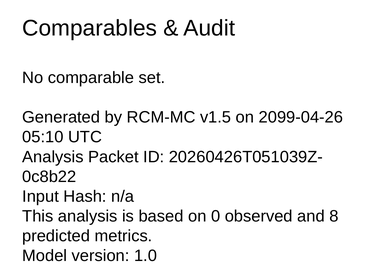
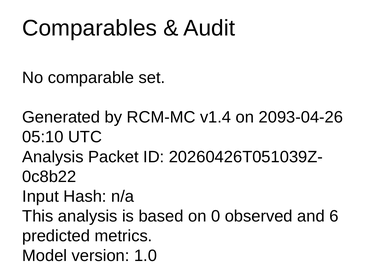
v1.5: v1.5 -> v1.4 (216, 117)
2099-04-26: 2099-04-26 -> 2093-04-26 (301, 117)
8: 8 -> 6 (334, 216)
